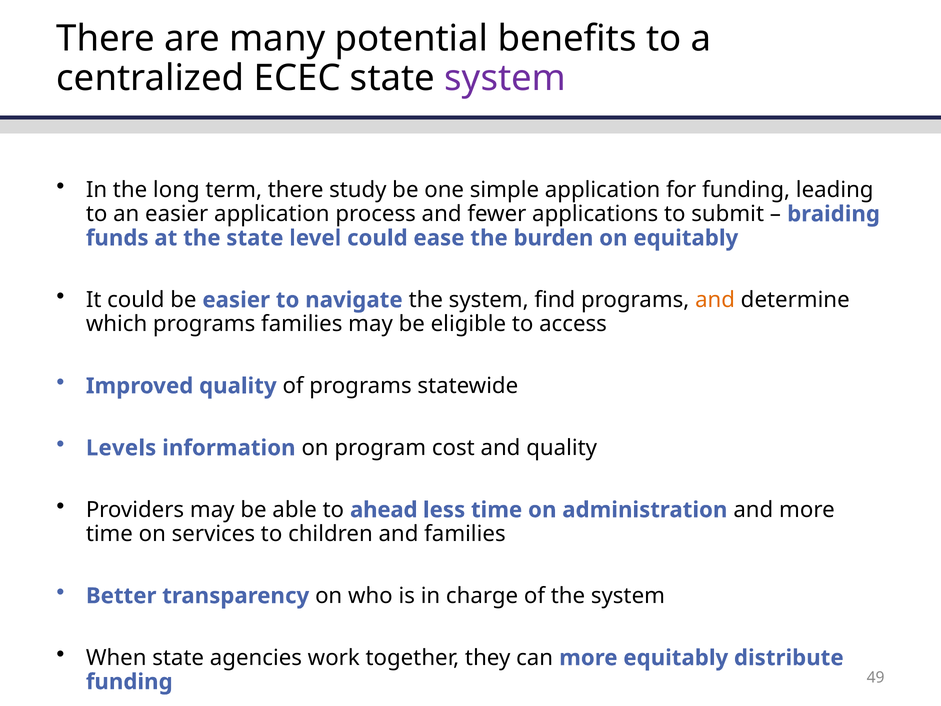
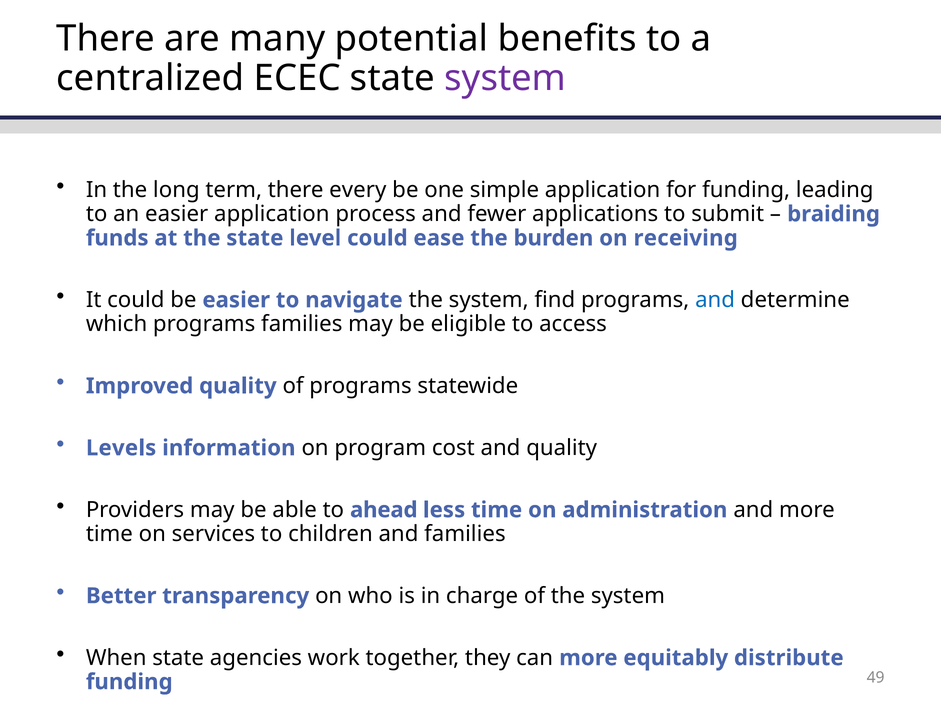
study: study -> every (358, 190)
on equitably: equitably -> receiving (686, 238)
and colour: orange -> blue (715, 300)
